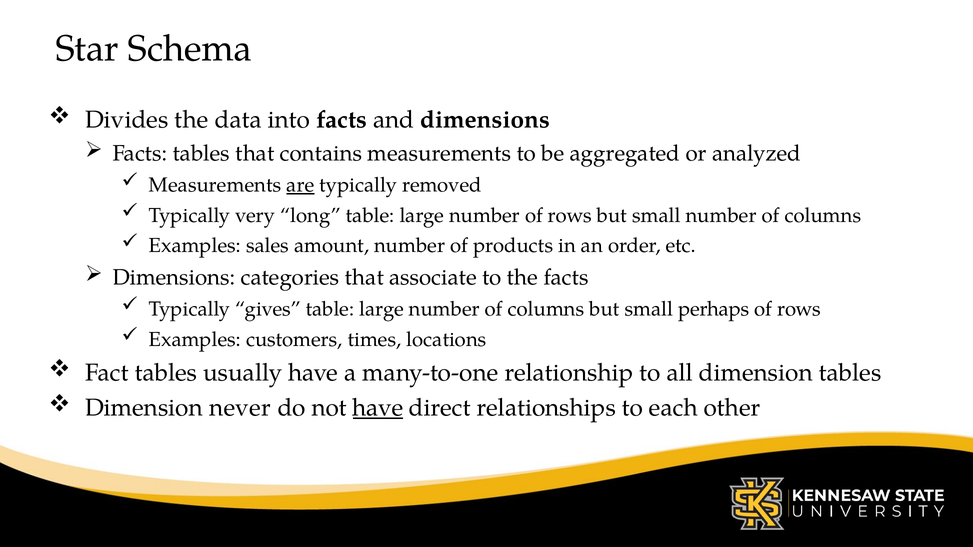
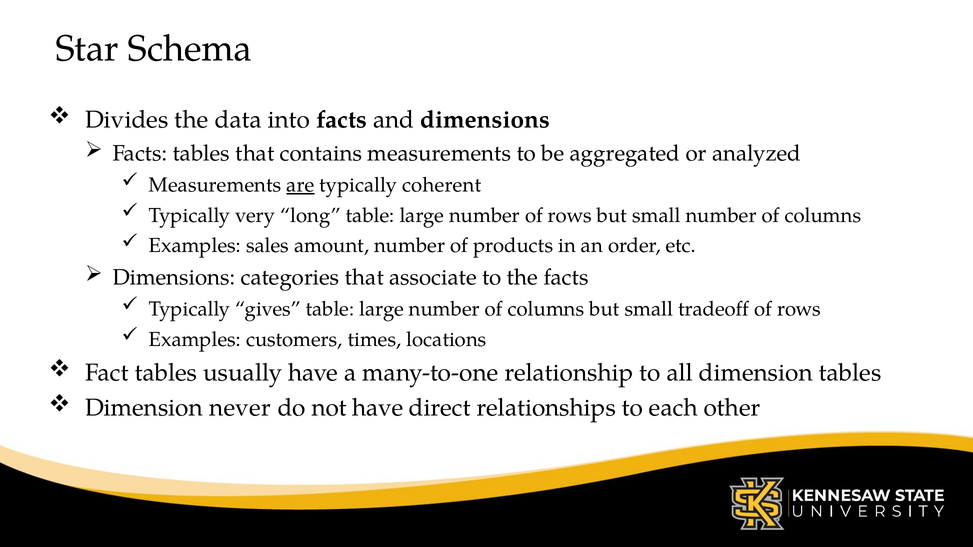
removed: removed -> coherent (442, 185)
perhaps: perhaps -> tradeoff (714, 309)
have underline: present -> none (378, 408)
